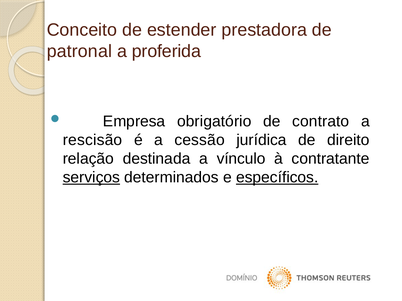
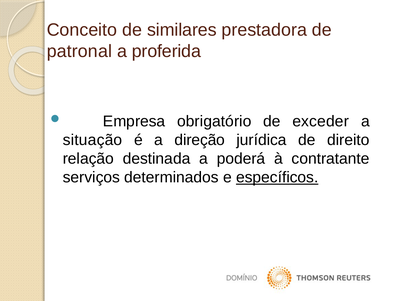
estender: estender -> similares (182, 30)
contrato: contrato -> exceder (321, 121)
rescisão: rescisão -> situação (93, 140)
cessão: cessão -> direção (200, 140)
vínculo: vínculo -> poderá (241, 159)
serviços underline: present -> none (91, 178)
